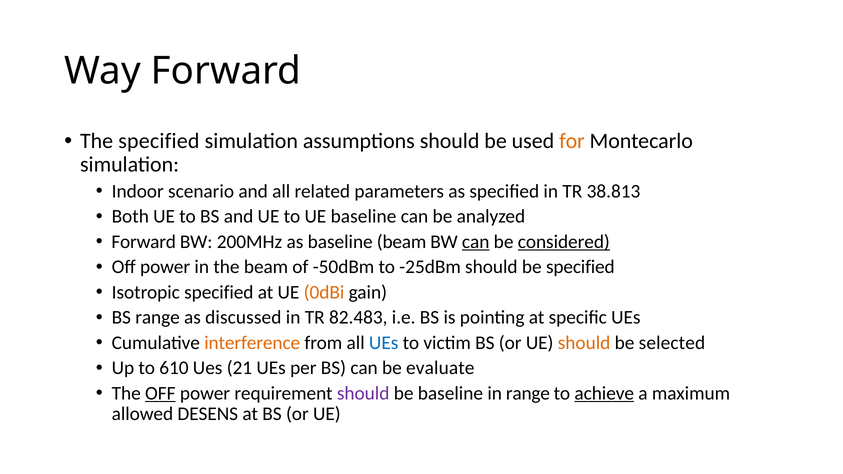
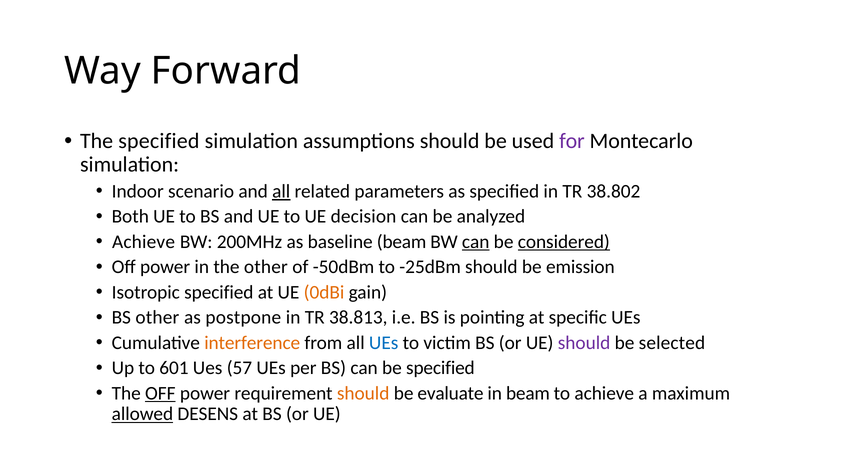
for colour: orange -> purple (572, 141)
all underline: none -> present (281, 191)
38.813: 38.813 -> 38.802 (613, 191)
UE baseline: baseline -> decision (363, 217)
Forward: Forward -> Achieve (144, 242)
the beam: beam -> other (266, 267)
be specified: specified -> emission (580, 267)
BS range: range -> other (157, 318)
discussed: discussed -> postpone (243, 318)
82.483: 82.483 -> 38.813 (358, 318)
should colour: orange -> purple (584, 343)
610: 610 -> 601 (174, 368)
21: 21 -> 57 (239, 368)
be evaluate: evaluate -> specified (440, 368)
should colour: purple -> orange (363, 393)
be baseline: baseline -> evaluate (451, 393)
in range: range -> beam (528, 393)
achieve underline: present -> none (604, 393)
allowed underline: none -> present (142, 414)
